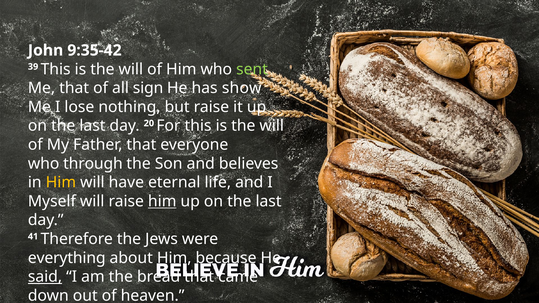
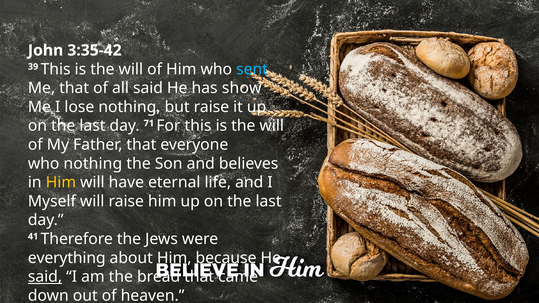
9:35-42: 9:35-42 -> 3:35-42 (94, 50)
sent colour: light green -> light blue (252, 69)
all sign: sign -> said (148, 88)
20: 20 -> 71 (149, 123)
who through: through -> nothing (93, 164)
him underline: present -> none (162, 201)
